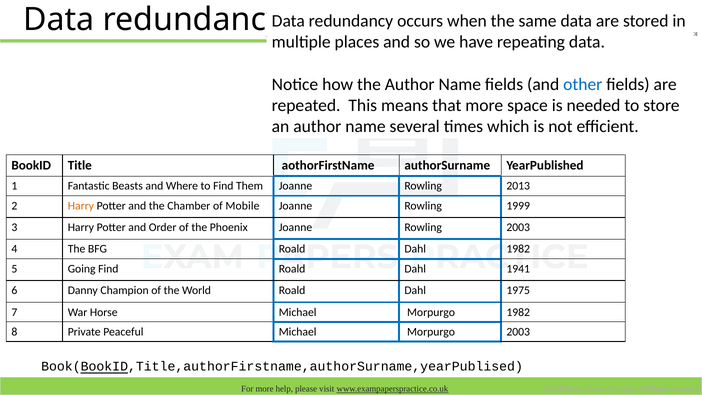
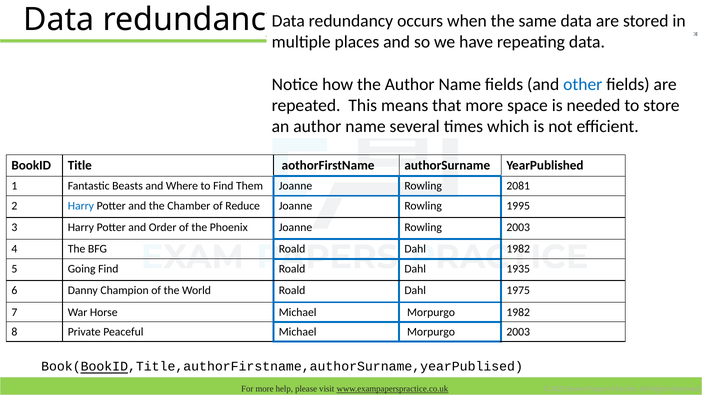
2013: 2013 -> 2081 (518, 186)
Harry colour: orange -> blue (81, 206)
Mobile: Mobile -> Reduce (243, 206)
1999: 1999 -> 1995 (518, 206)
1941: 1941 -> 1935 (518, 269)
